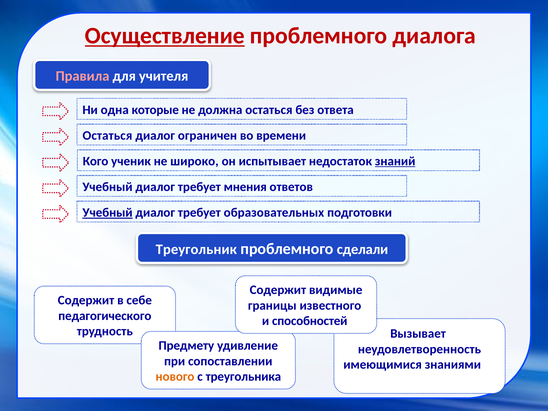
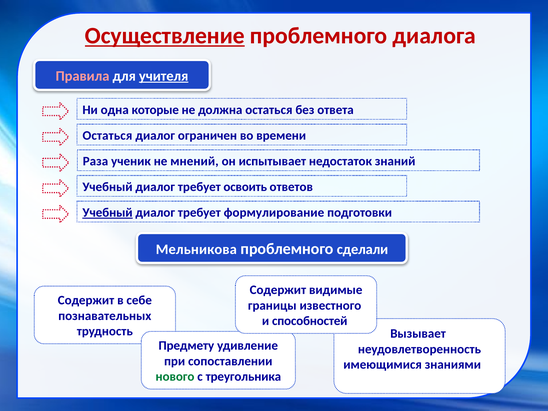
учителя underline: none -> present (164, 76)
Кого: Кого -> Раза (95, 161)
широко: широко -> мнений (194, 161)
знаний underline: present -> none (395, 161)
мнения: мнения -> освоить (245, 187)
образовательных: образовательных -> формулирование (274, 213)
Треугольник: Треугольник -> Мельникова (196, 249)
педагогического: педагогического -> познавательных (105, 316)
нового colour: orange -> green (175, 377)
